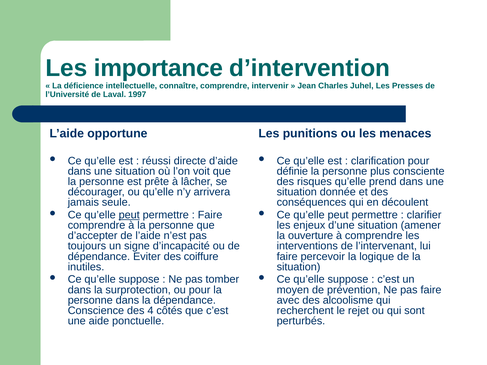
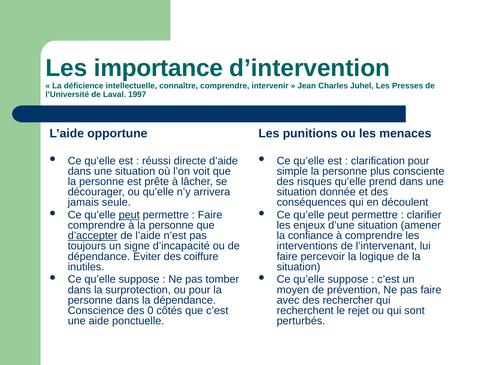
définie: définie -> simple (292, 171)
d’accepter underline: none -> present (93, 236)
ouverture: ouverture -> confiance (311, 236)
alcoolisme: alcoolisme -> rechercher (348, 300)
4: 4 -> 0 (150, 311)
